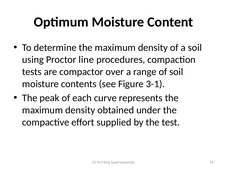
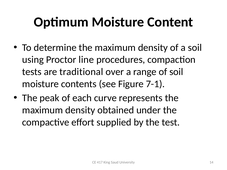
compactor: compactor -> traditional (81, 72)
3-1: 3-1 -> 7-1 (155, 84)
